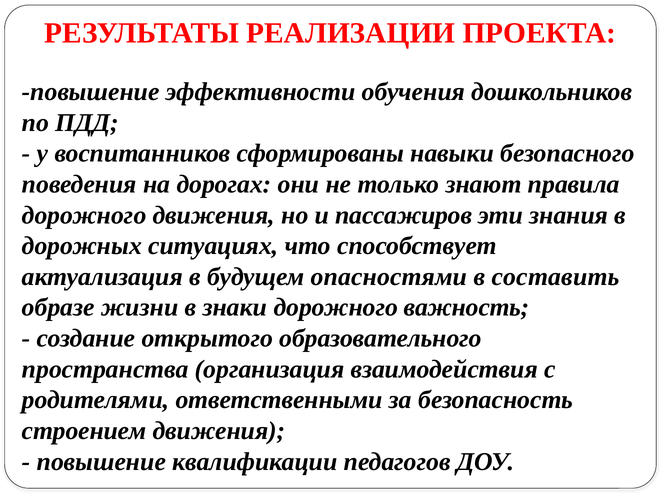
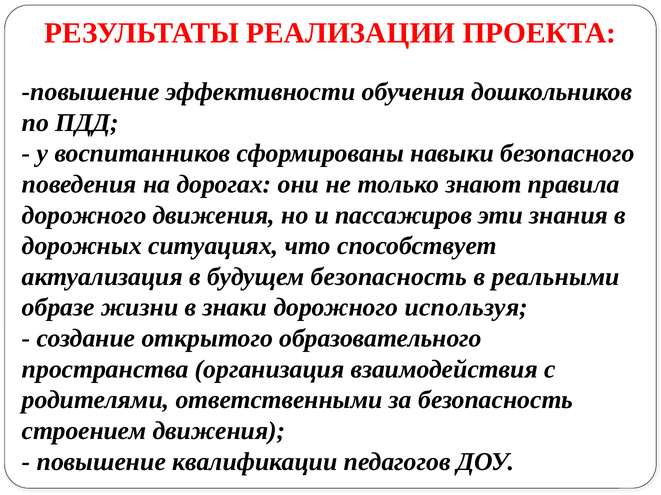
будущем опасностями: опасностями -> безопасность (389, 277)
составить: составить -> реальными (556, 277)
важность: важность -> используя (466, 308)
